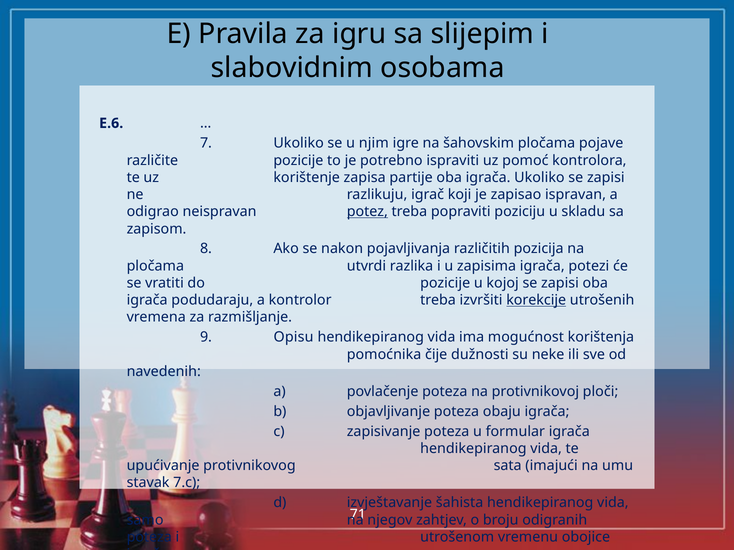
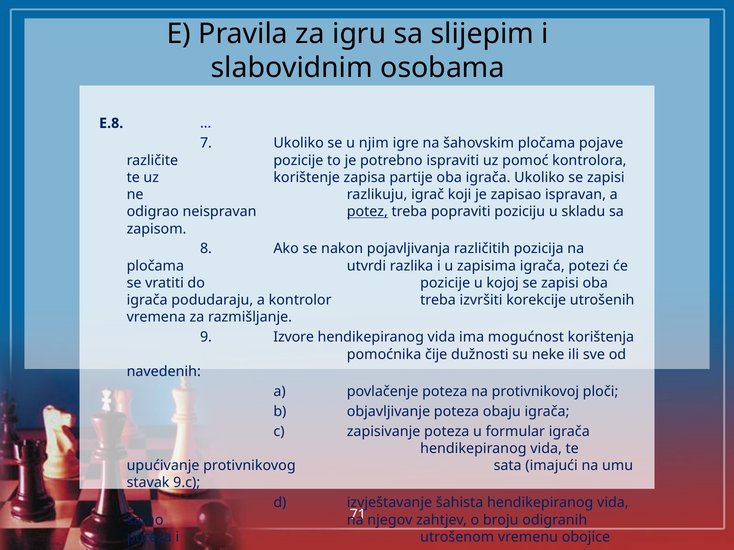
E.6: E.6 -> E.8 (111, 123)
korekcije underline: present -> none (536, 300)
Opisu: Opisu -> Izvore (294, 338)
7.c: 7.c -> 9.c (187, 483)
